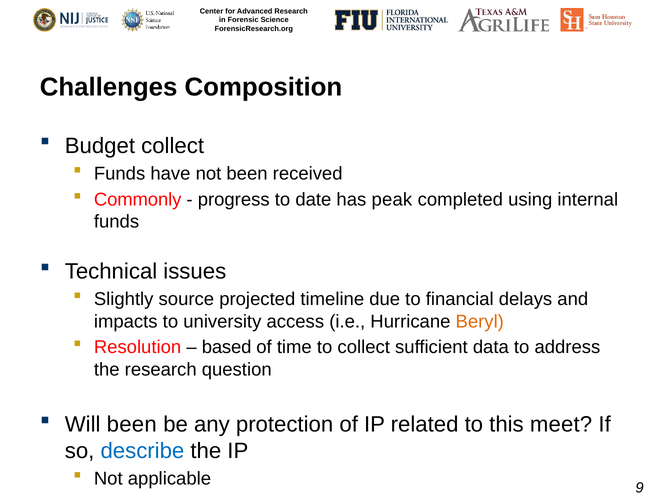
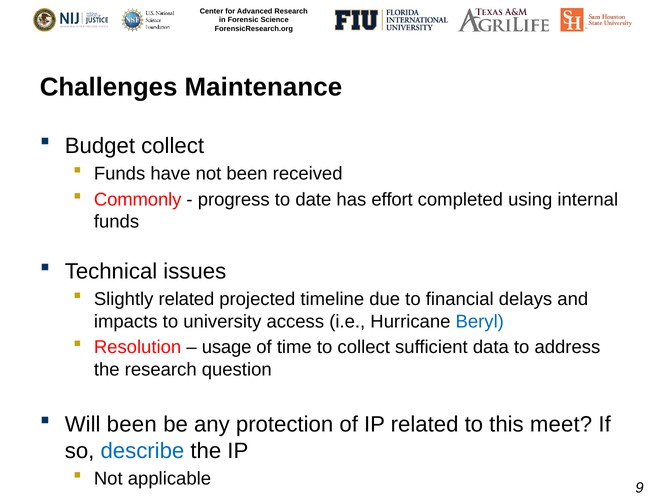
Composition: Composition -> Maintenance (263, 87)
peak: peak -> effort (392, 199)
Slightly source: source -> related (186, 299)
Beryl colour: orange -> blue (480, 321)
based: based -> usage (227, 347)
